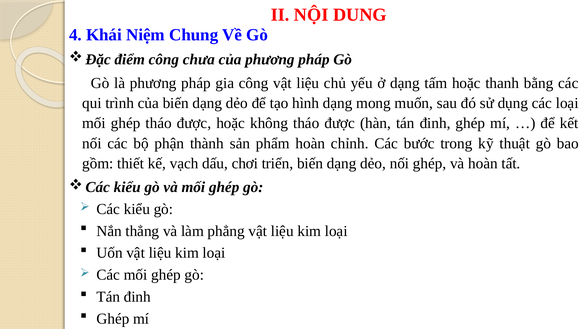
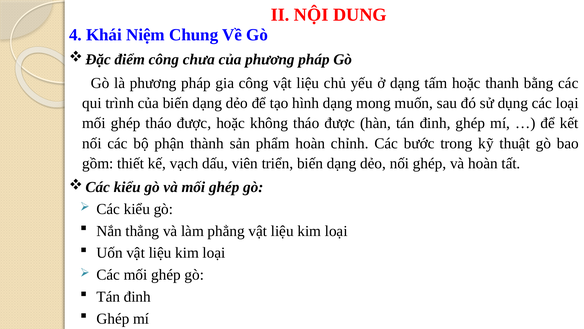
chơi: chơi -> viên (245, 163)
